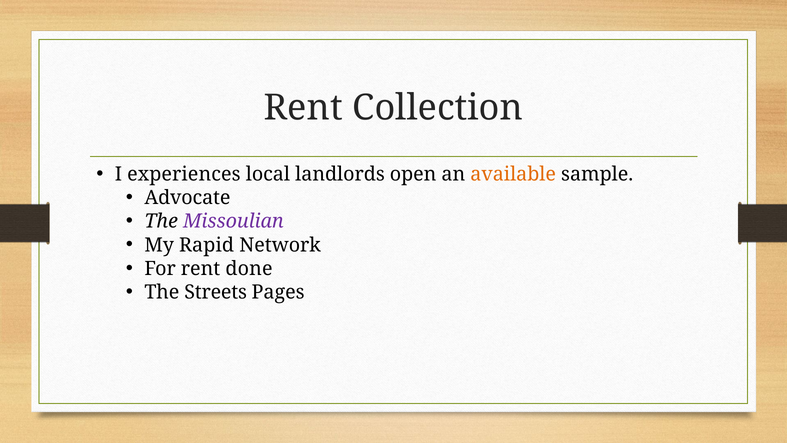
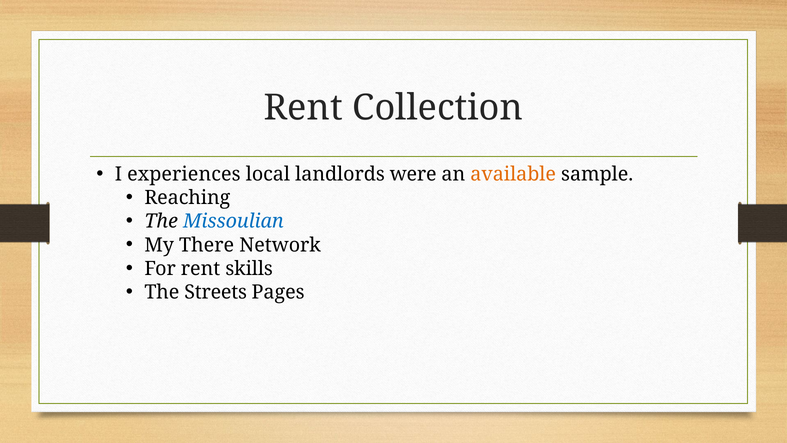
open: open -> were (413, 174)
Advocate: Advocate -> Reaching (187, 198)
Missoulian colour: purple -> blue (233, 221)
Rapid: Rapid -> There (207, 245)
done: done -> skills (249, 268)
